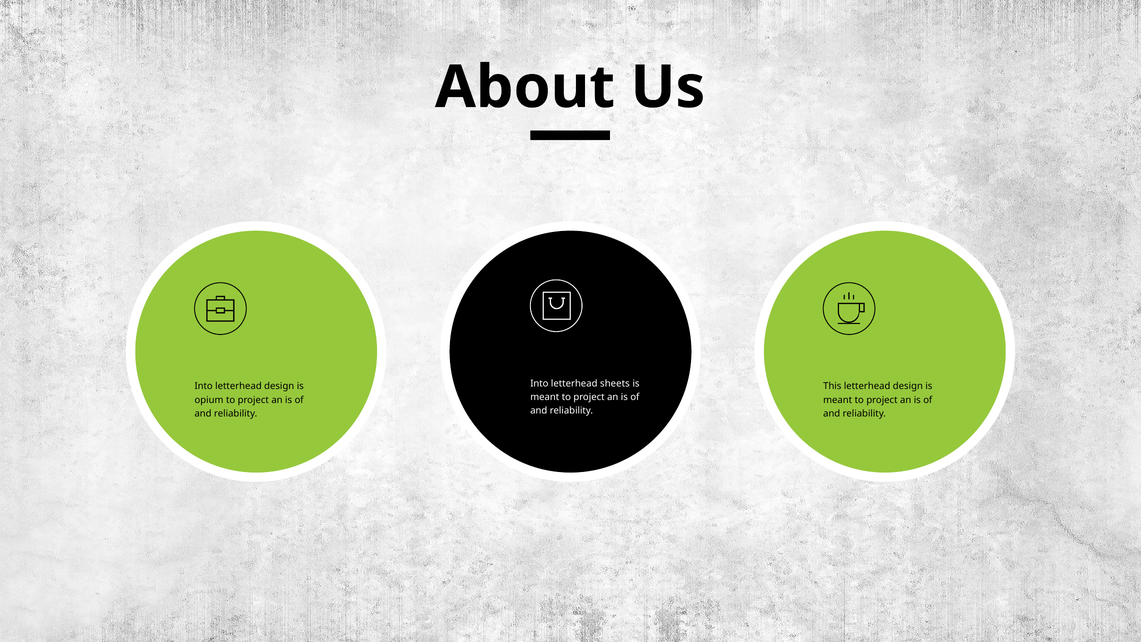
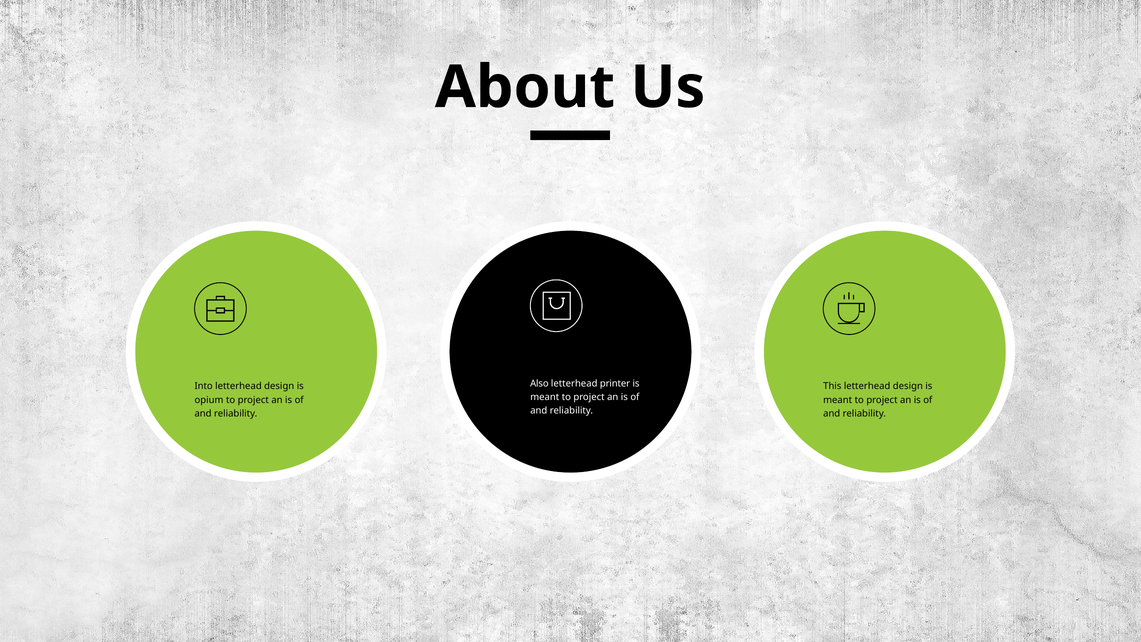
Into: Into -> Also (539, 383)
sheets: sheets -> printer (615, 383)
